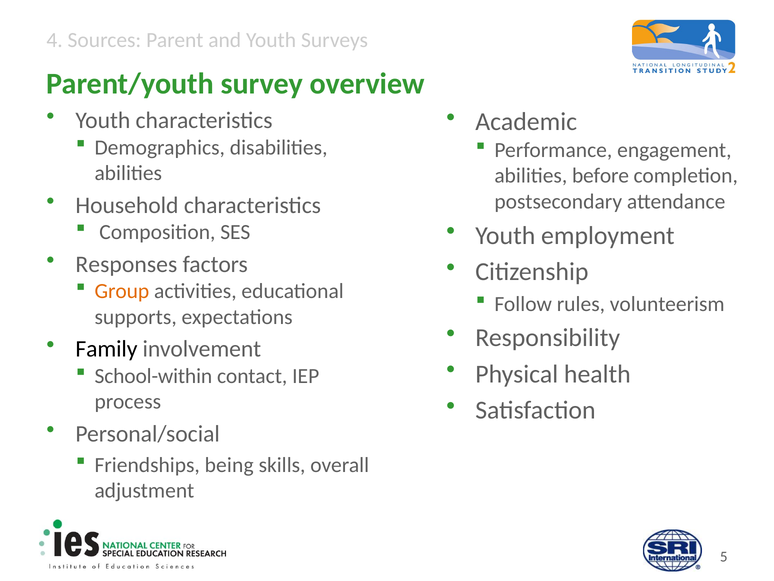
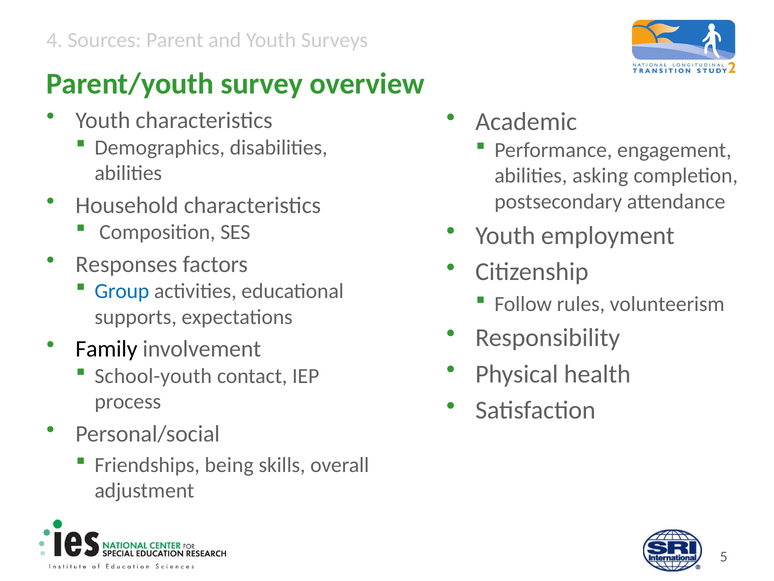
before: before -> asking (600, 176)
Group colour: orange -> blue (122, 291)
School-within: School-within -> School-youth (153, 376)
